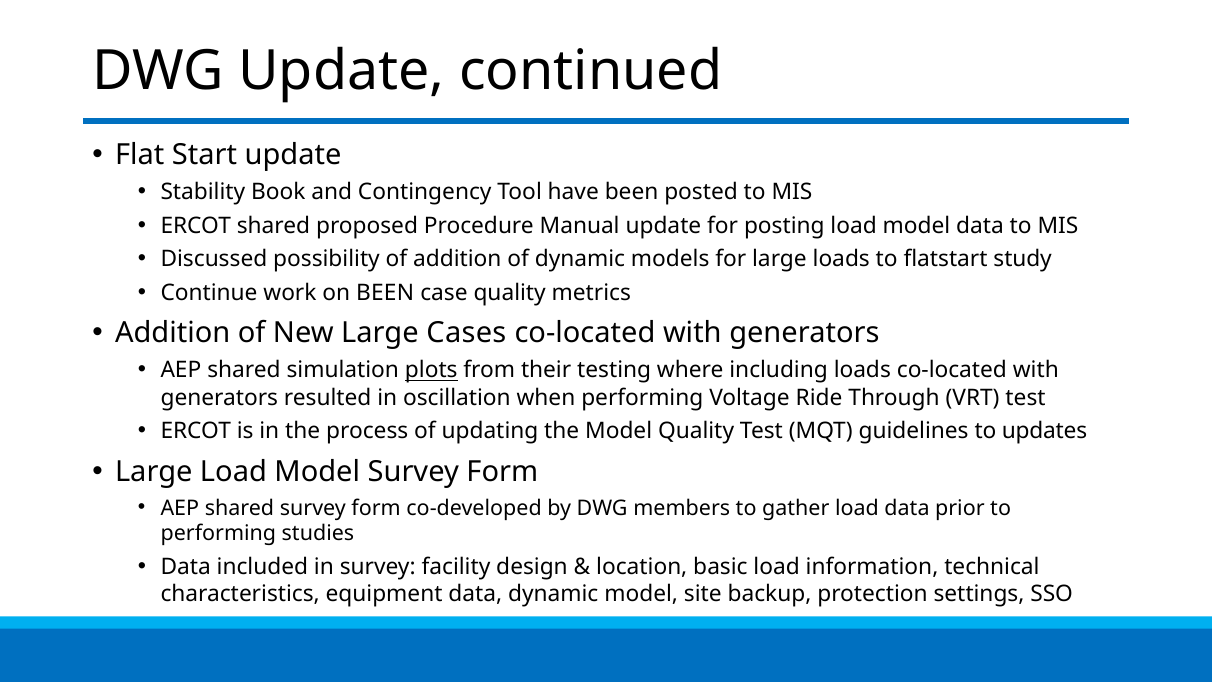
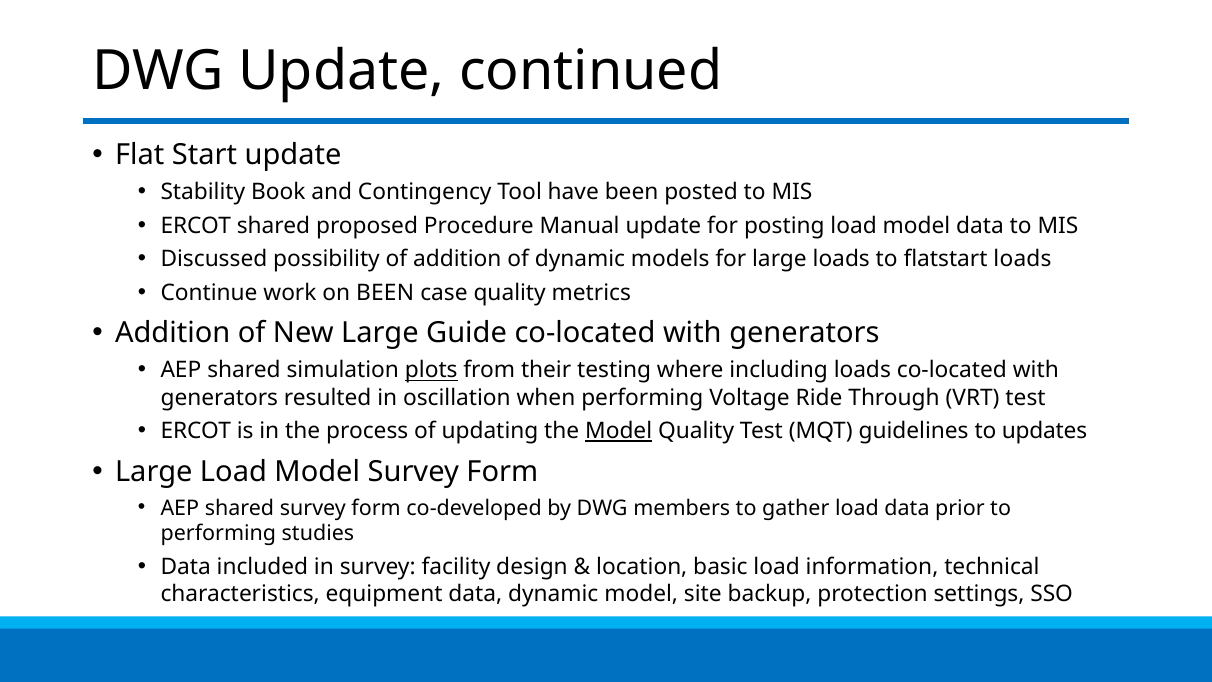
flatstart study: study -> loads (1023, 259)
Cases: Cases -> Guide (467, 333)
Model underline: none -> present (619, 431)
